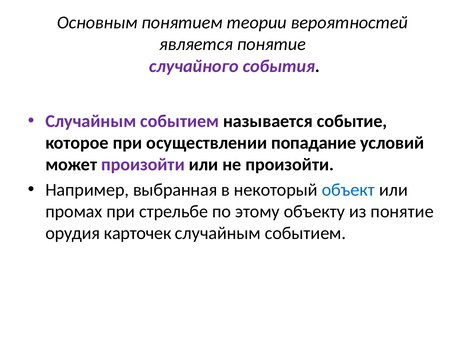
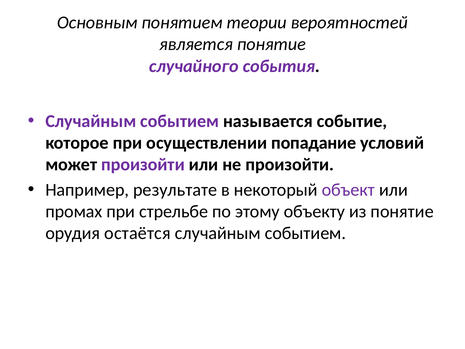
выбранная: выбранная -> результате (175, 190)
объект colour: blue -> purple (348, 190)
карточек: карточек -> остаётся (137, 233)
